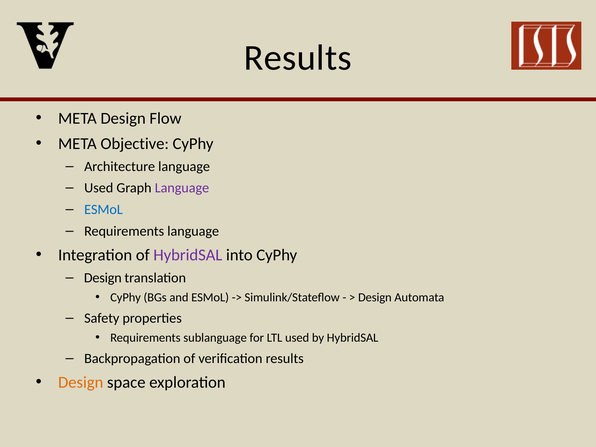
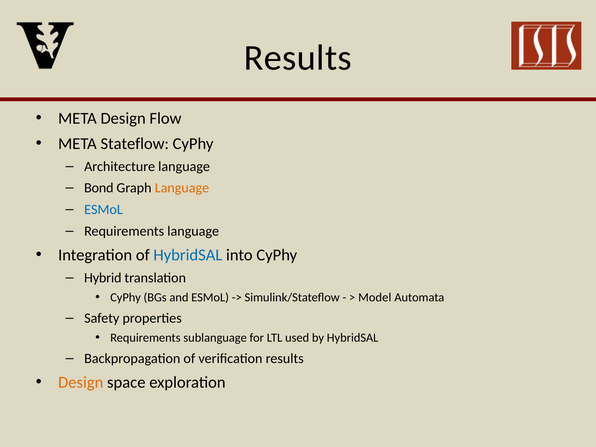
Objective: Objective -> Stateflow (135, 144)
Used: Used -> Bond (99, 188)
Language colour: purple -> orange (182, 188)
HybridSAL colour: purple -> blue (188, 255)
Design: Design -> Hybrid (103, 278)
Design: Design -> Model (375, 297)
